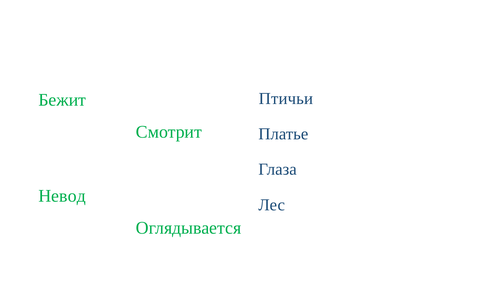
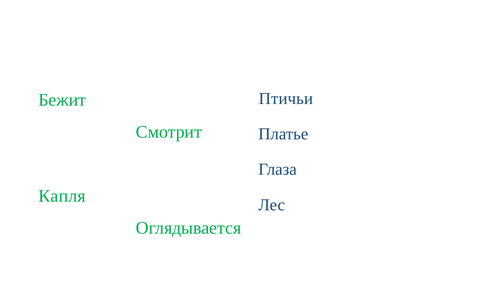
Невод: Невод -> Капля (62, 196)
